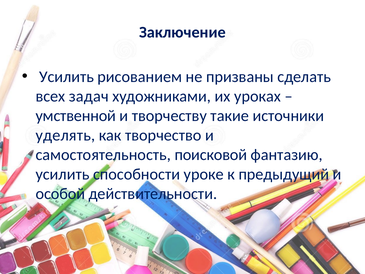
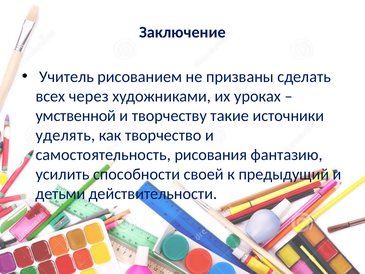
Усилить: Усилить -> Учитель (67, 77)
задач: задач -> через (89, 96)
поисковой: поисковой -> рисования (211, 155)
уроке: уроке -> своей (204, 174)
особой: особой -> детьми (60, 193)
